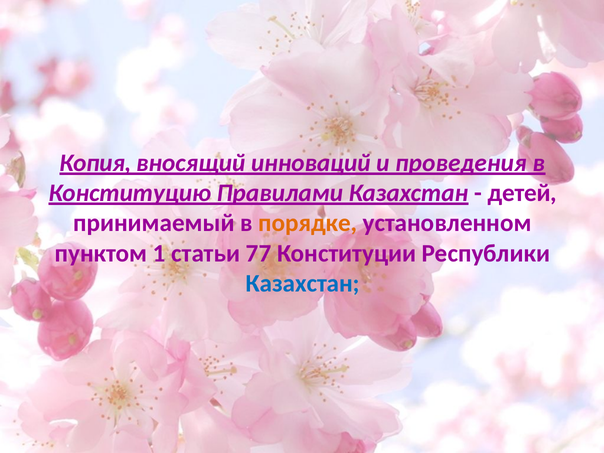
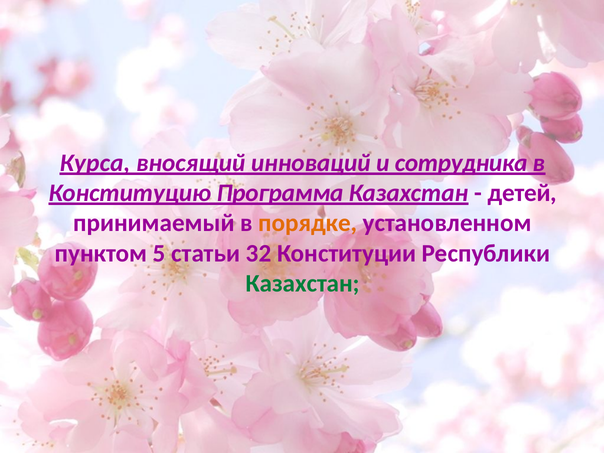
Копия: Копия -> Курса (95, 163)
проведения: проведения -> сотрудника (461, 163)
Правилами: Правилами -> Программа (280, 193)
1: 1 -> 5 (159, 253)
77: 77 -> 32 (259, 253)
Казахстан colour: blue -> green (303, 284)
